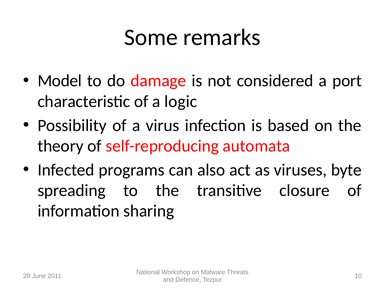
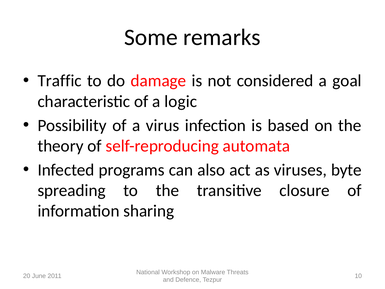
Model: Model -> Traffic (60, 81)
port: port -> goal (347, 81)
